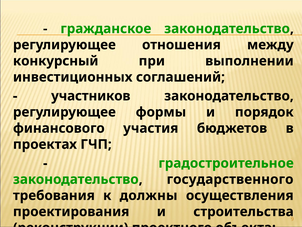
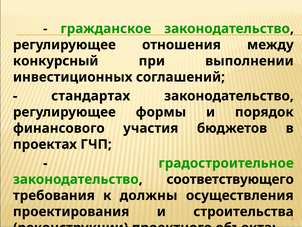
участников: участников -> стандартах (91, 96)
государственного: государственного -> соответствующего (230, 179)
